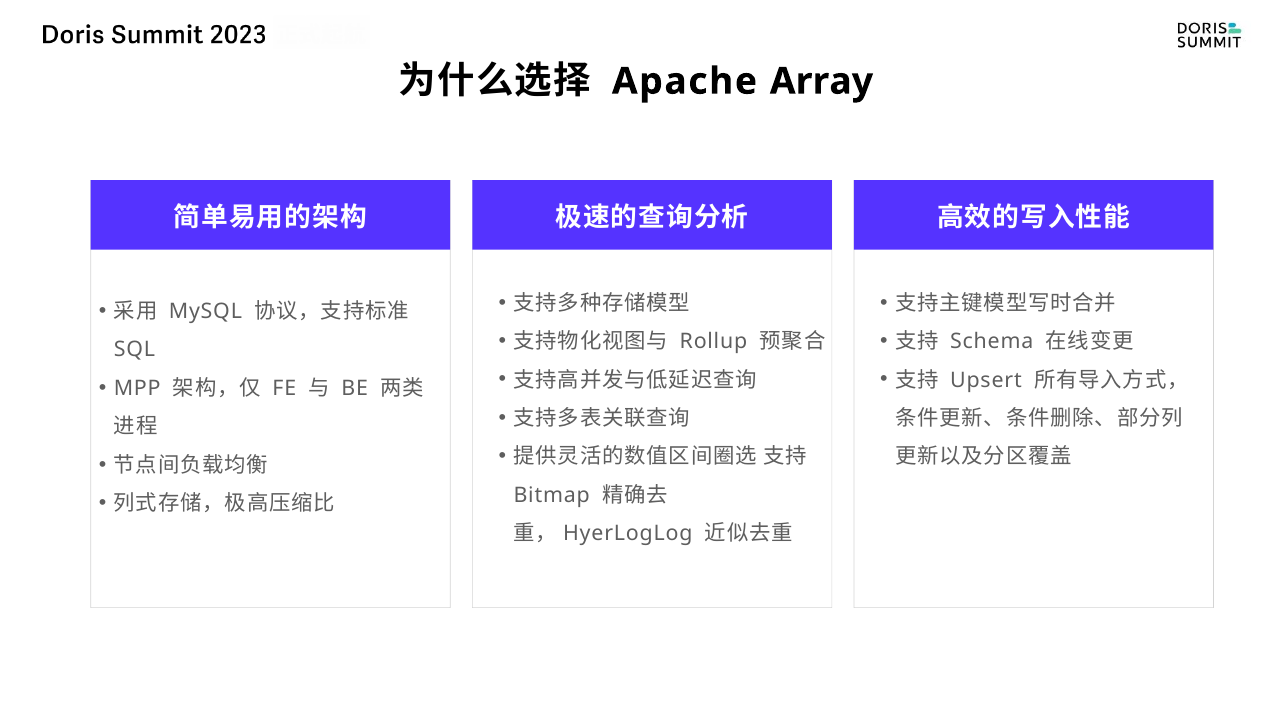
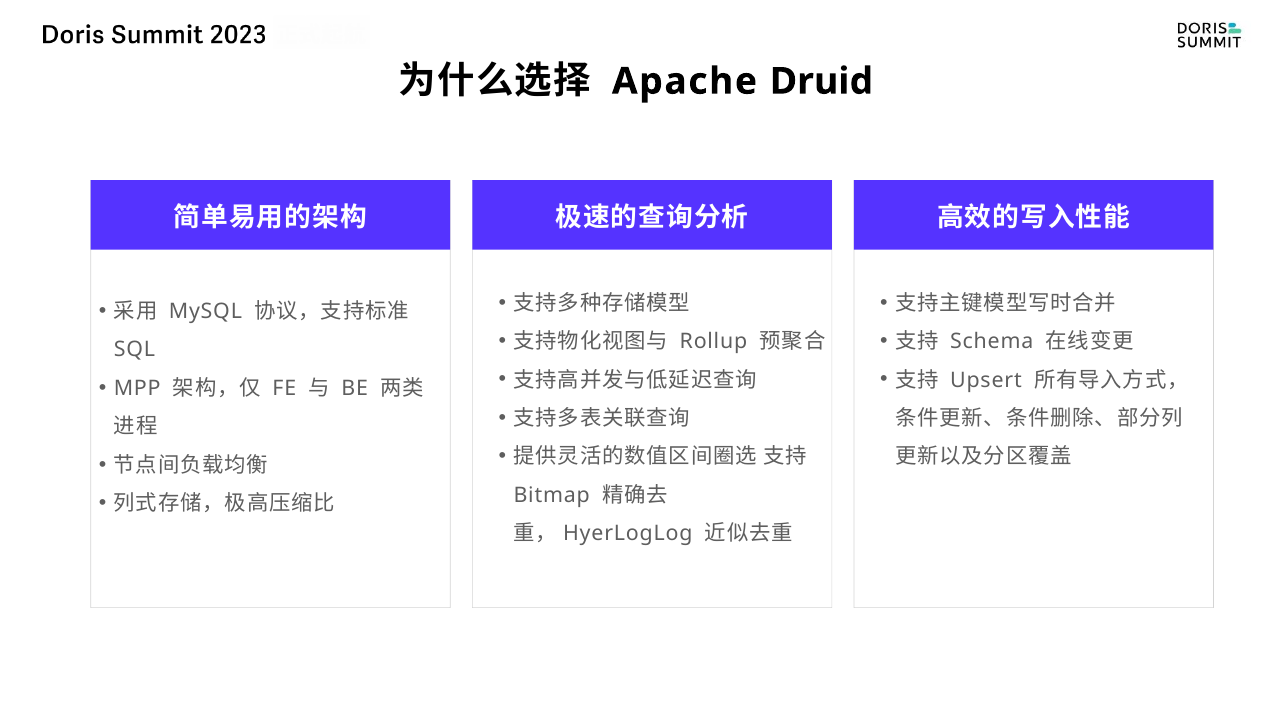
Array: Array -> Druid (821, 81)
